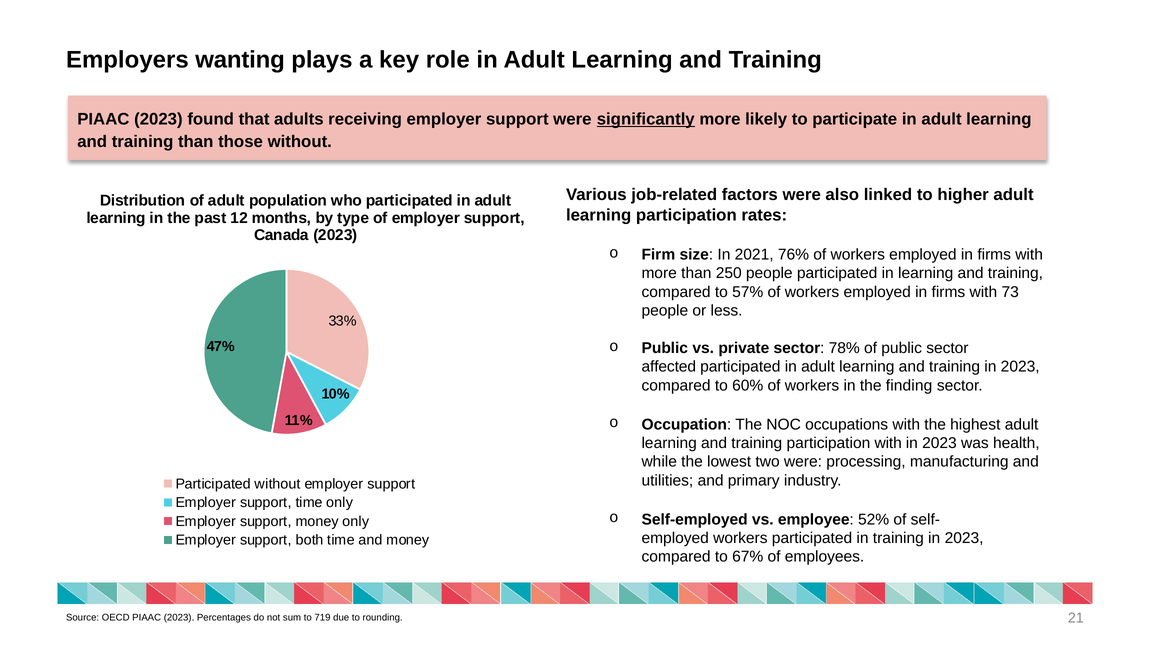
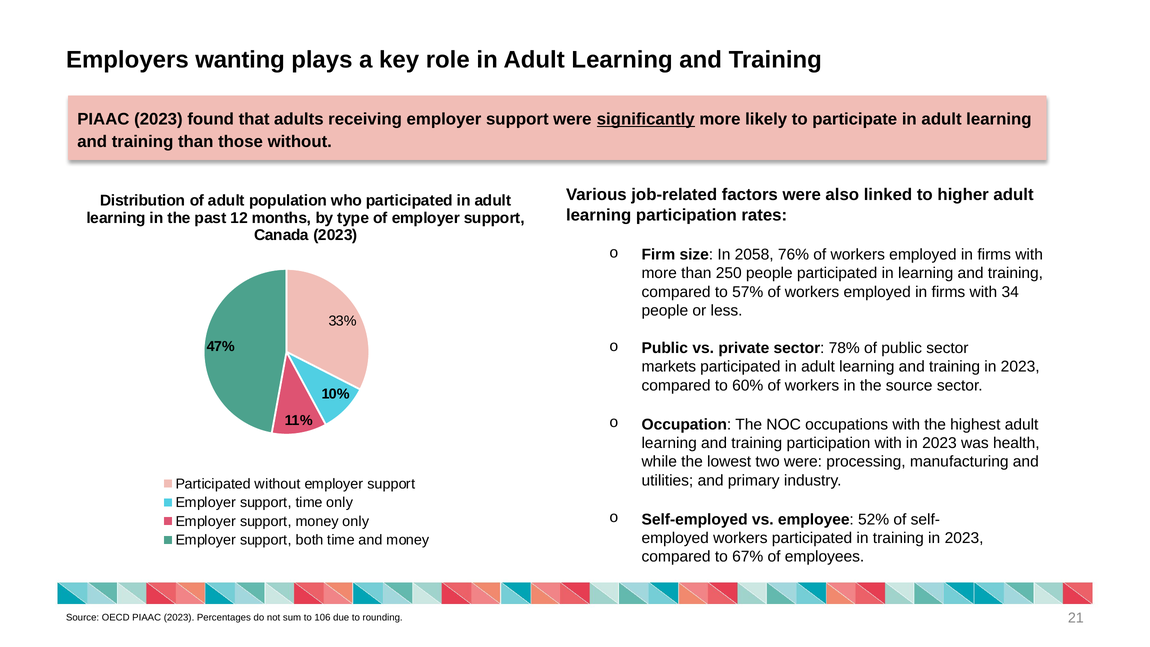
2021: 2021 -> 2058 (754, 255)
73: 73 -> 34 (1010, 292)
affected: affected -> markets (669, 367)
the finding: finding -> source (909, 385)
719: 719 -> 106 (322, 617)
